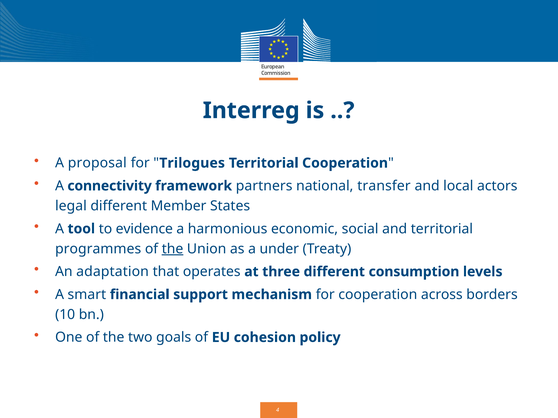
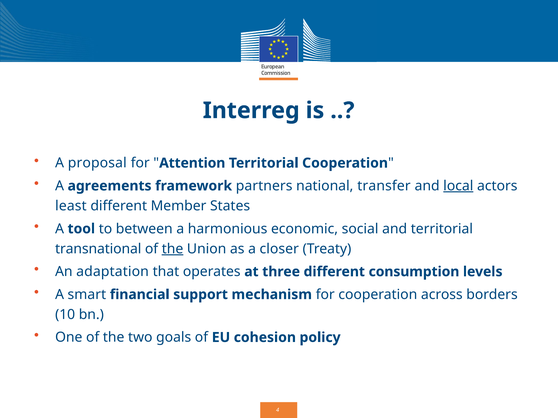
Trilogues: Trilogues -> Attention (192, 163)
connectivity: connectivity -> agreements (110, 186)
local underline: none -> present (458, 186)
legal: legal -> least (71, 206)
evidence: evidence -> between (144, 229)
programmes: programmes -> transnational (98, 249)
under: under -> closer (279, 249)
